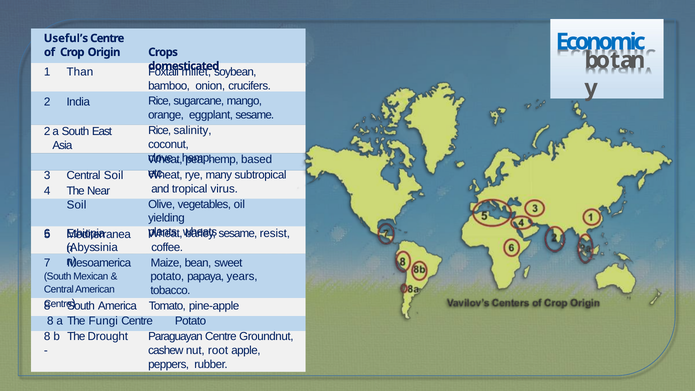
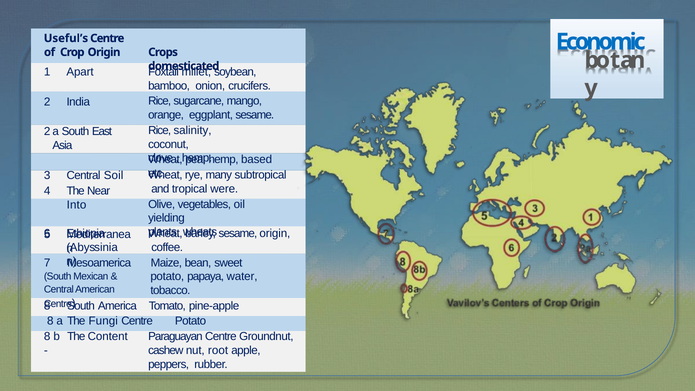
Than: Than -> Apart (80, 72)
virus: virus -> were (224, 189)
Soil: Soil -> Into (77, 205)
sesame resist: resist -> origin (275, 233)
years: years -> water (242, 277)
Drought: Drought -> Content (108, 337)
